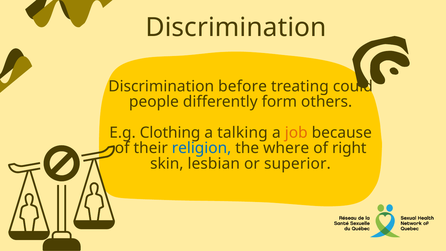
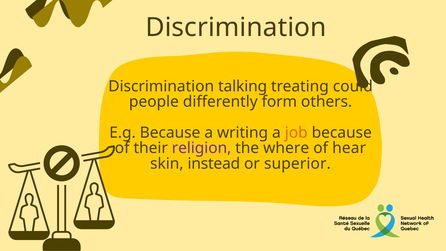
before: before -> talking (243, 86)
E.g Clothing: Clothing -> Because (170, 133)
talking: talking -> writing (243, 133)
religion colour: blue -> purple (202, 148)
right: right -> hear (349, 148)
lesbian: lesbian -> instead (214, 164)
